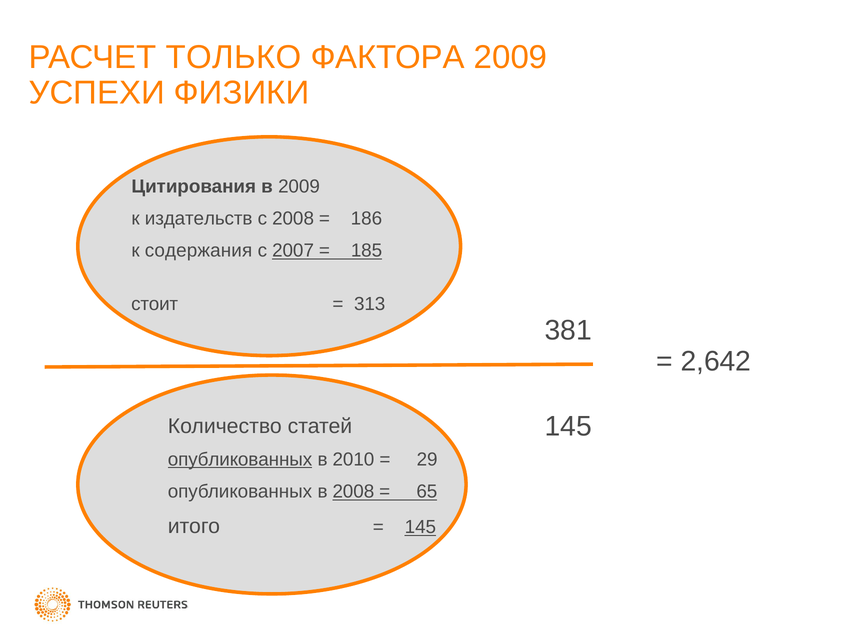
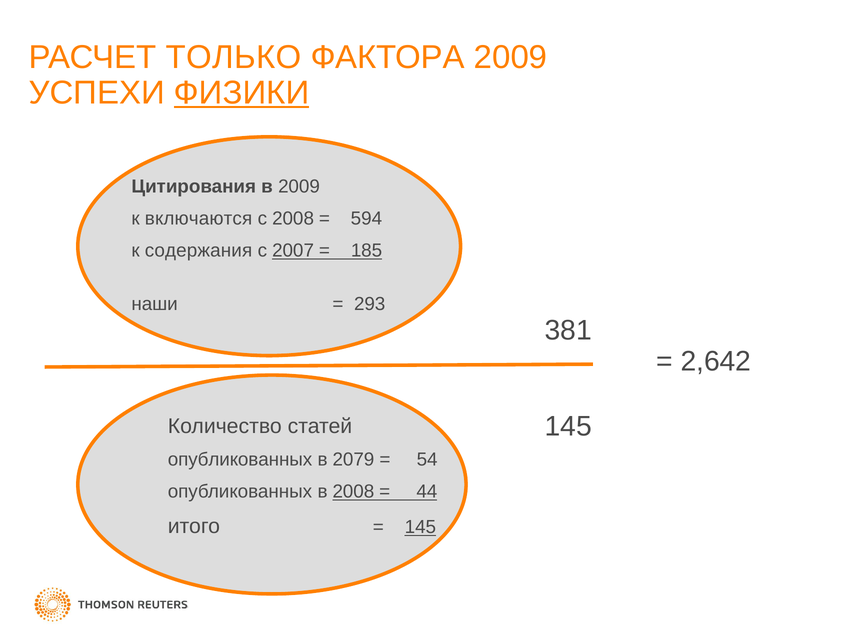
ФИЗИКИ underline: none -> present (242, 93)
издательств: издательств -> включаются (199, 218)
186: 186 -> 594 (366, 218)
стоит: стоит -> наши (155, 304)
313: 313 -> 293 (370, 304)
опубликованных underline: present -> none (240, 459)
2010: 2010 -> 2079 (353, 459)
29: 29 -> 54 (427, 459)
65: 65 -> 44 (427, 491)
